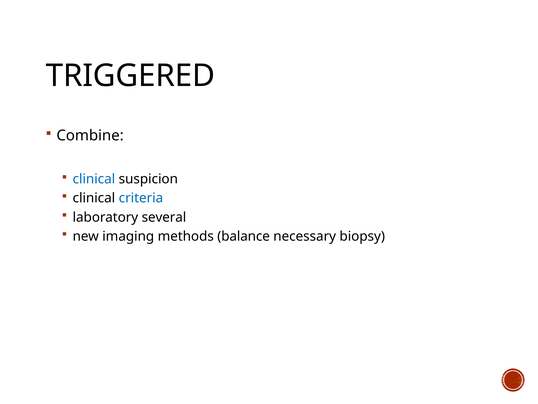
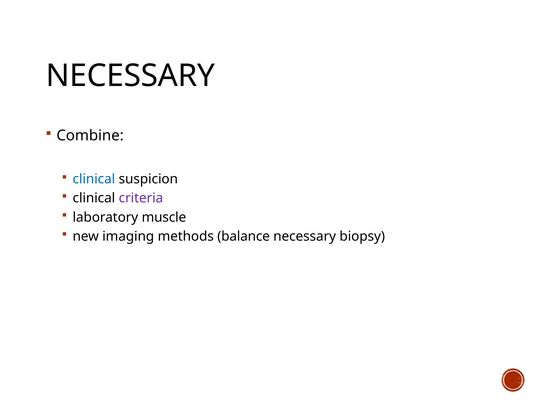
TRIGGERED: TRIGGERED -> NECESSARY (130, 76)
criteria colour: blue -> purple (141, 198)
several: several -> muscle (164, 217)
